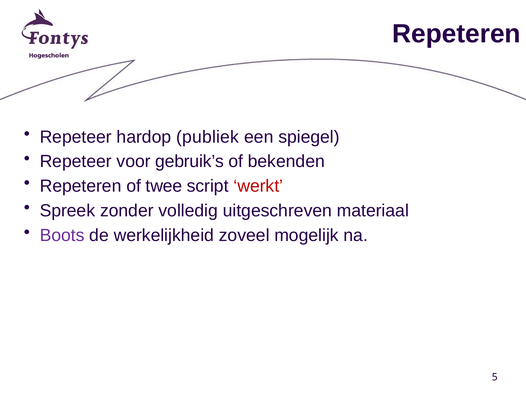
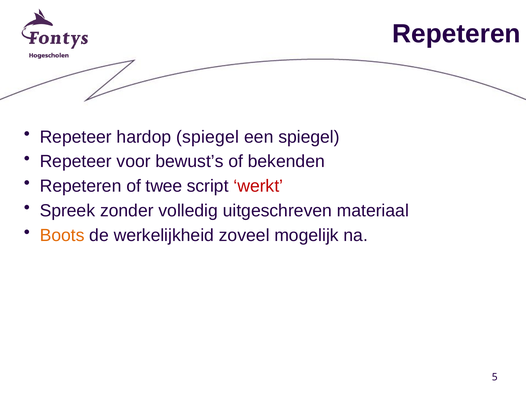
hardop publiek: publiek -> spiegel (208, 137)
gebruik’s: gebruik’s -> bewust’s (190, 161)
Boots colour: purple -> orange (62, 235)
